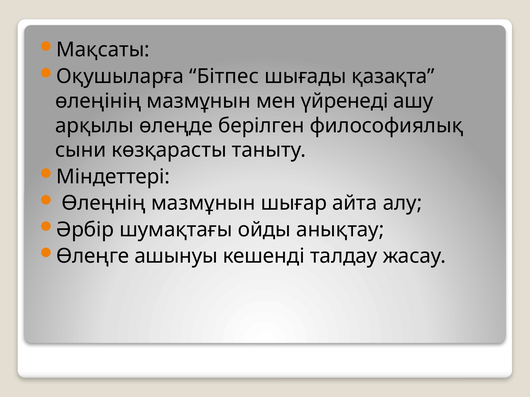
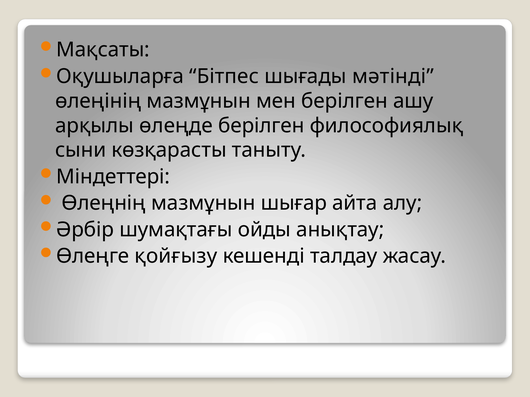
қазақта: қазақта -> мәтінді (393, 76)
мен үйренеді: үйренеді -> берілген (345, 101)
ашынуы: ашынуы -> қойғызу (176, 256)
